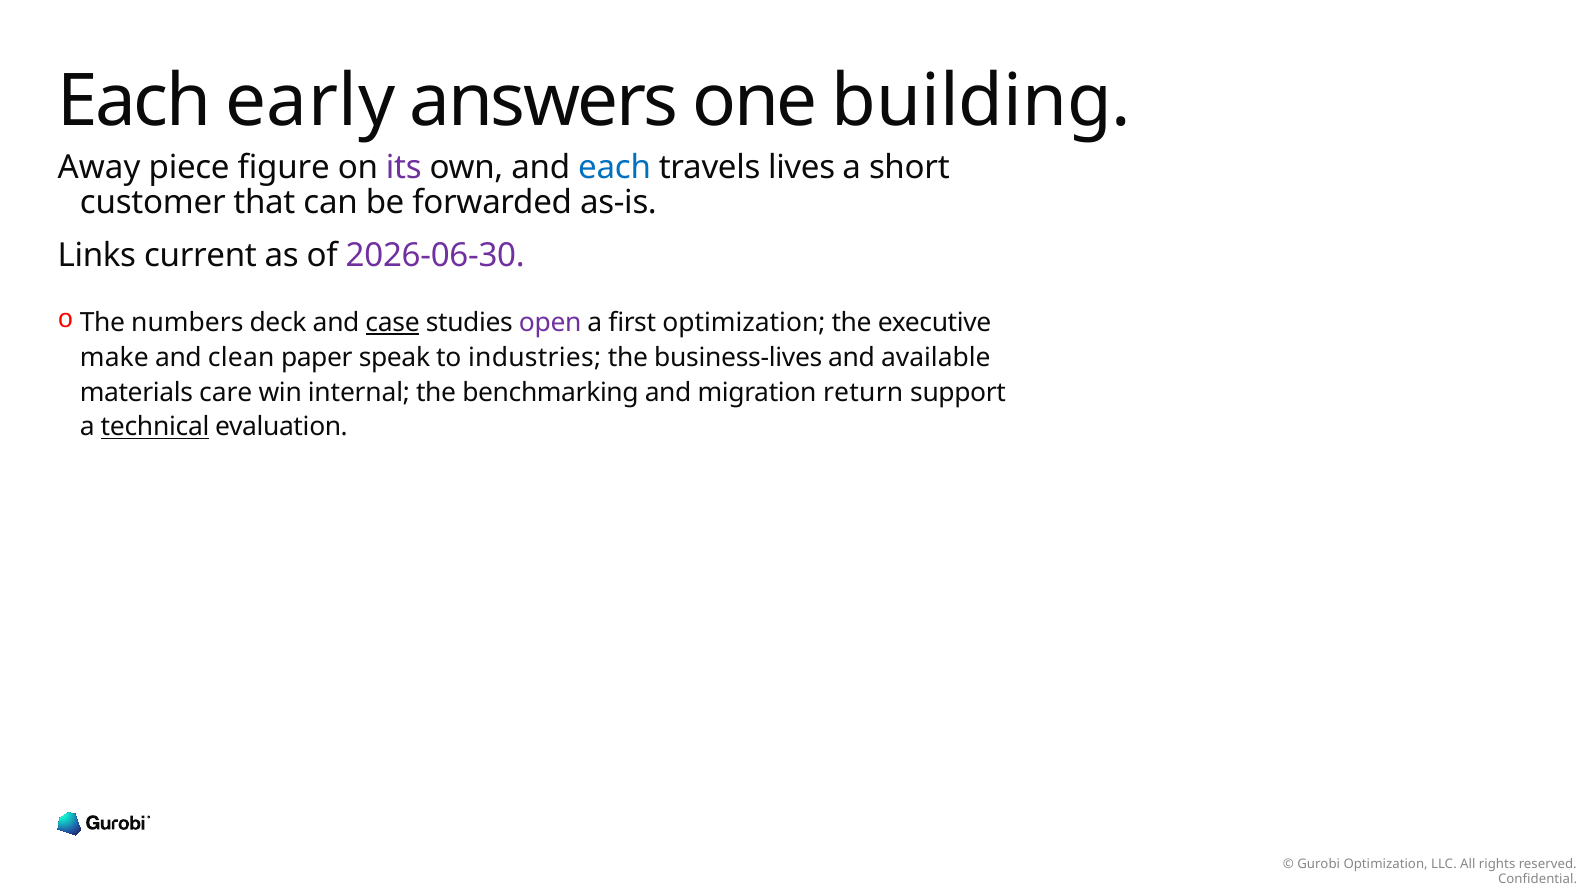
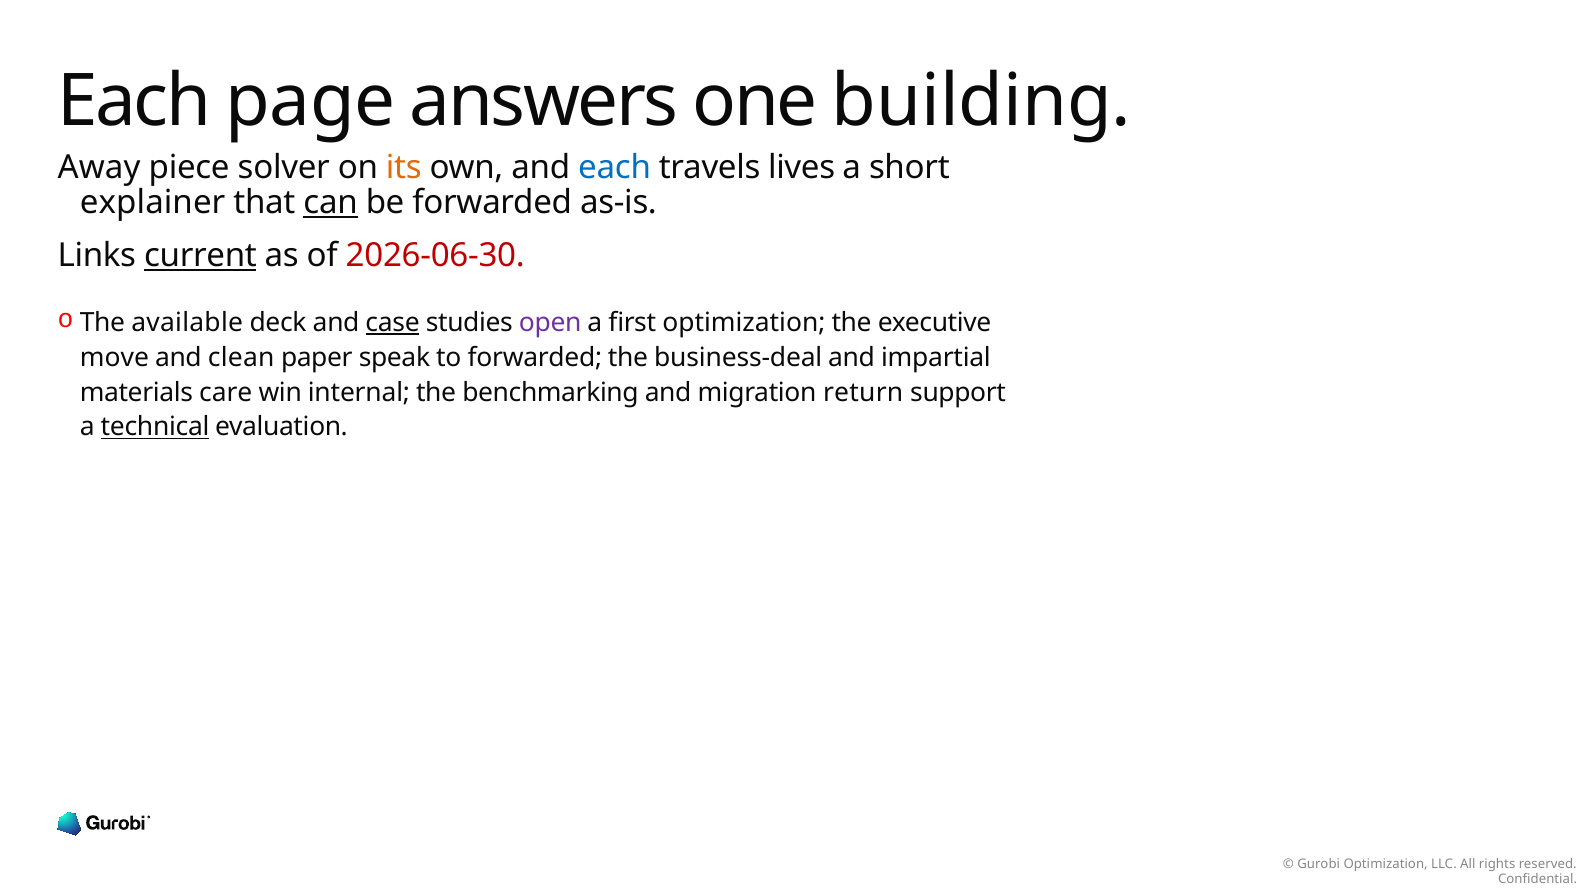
early: early -> page (311, 102)
figure: figure -> solver (284, 167)
its colour: purple -> orange (404, 167)
customer: customer -> explainer (153, 203)
can underline: none -> present (331, 203)
current underline: none -> present (200, 255)
2026-06-30 colour: purple -> red (435, 255)
numbers: numbers -> available (187, 322)
make: make -> move (114, 357)
to industries: industries -> forwarded (535, 357)
business-lives: business-lives -> business-deal (738, 357)
available: available -> impartial (936, 357)
